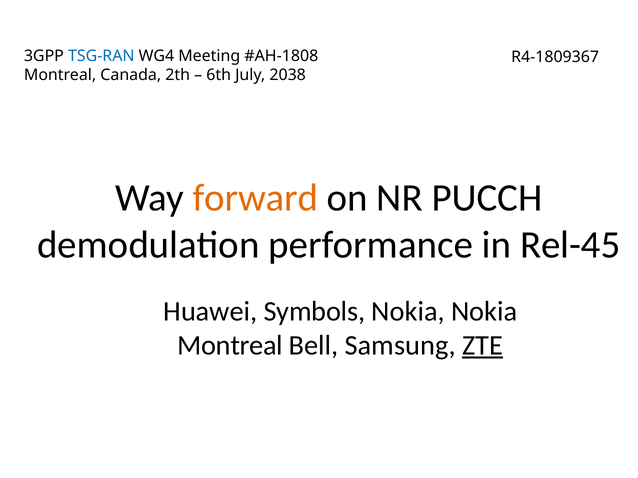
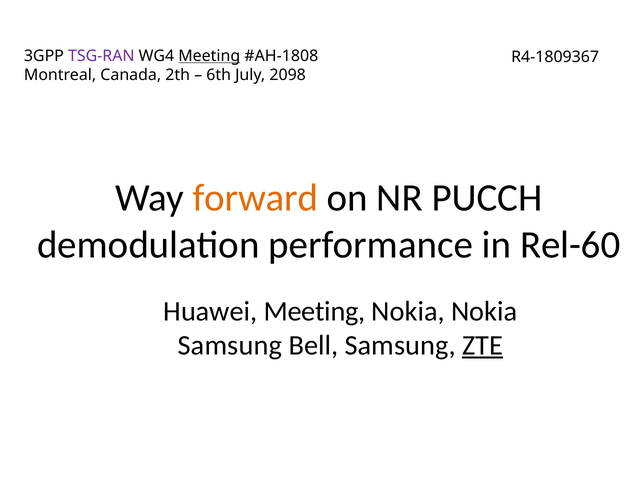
TSG-RAN colour: blue -> purple (101, 56)
Meeting underline: none -> present (209, 56)
2038: 2038 -> 2098 (288, 75)
Rel-45: Rel-45 -> Rel-60 (570, 245)
Huawei Symbols: Symbols -> Meeting (314, 312)
Montreal: Montreal -> Samsung (230, 346)
